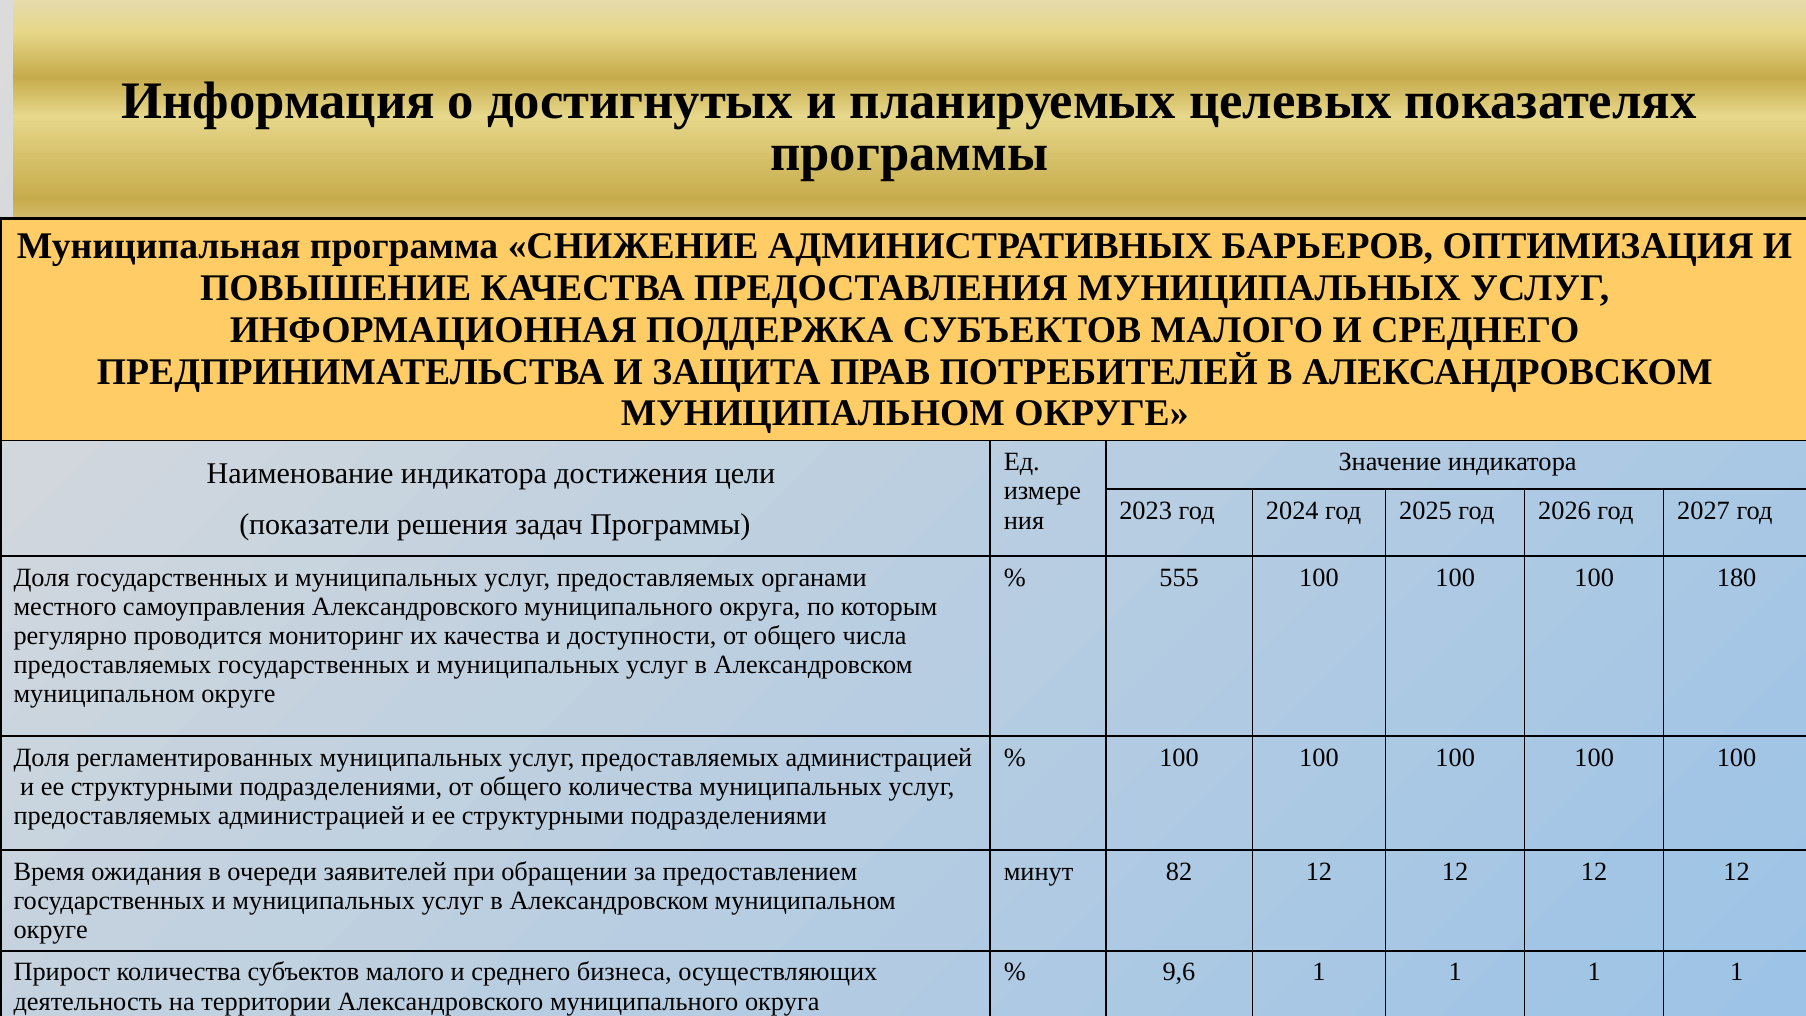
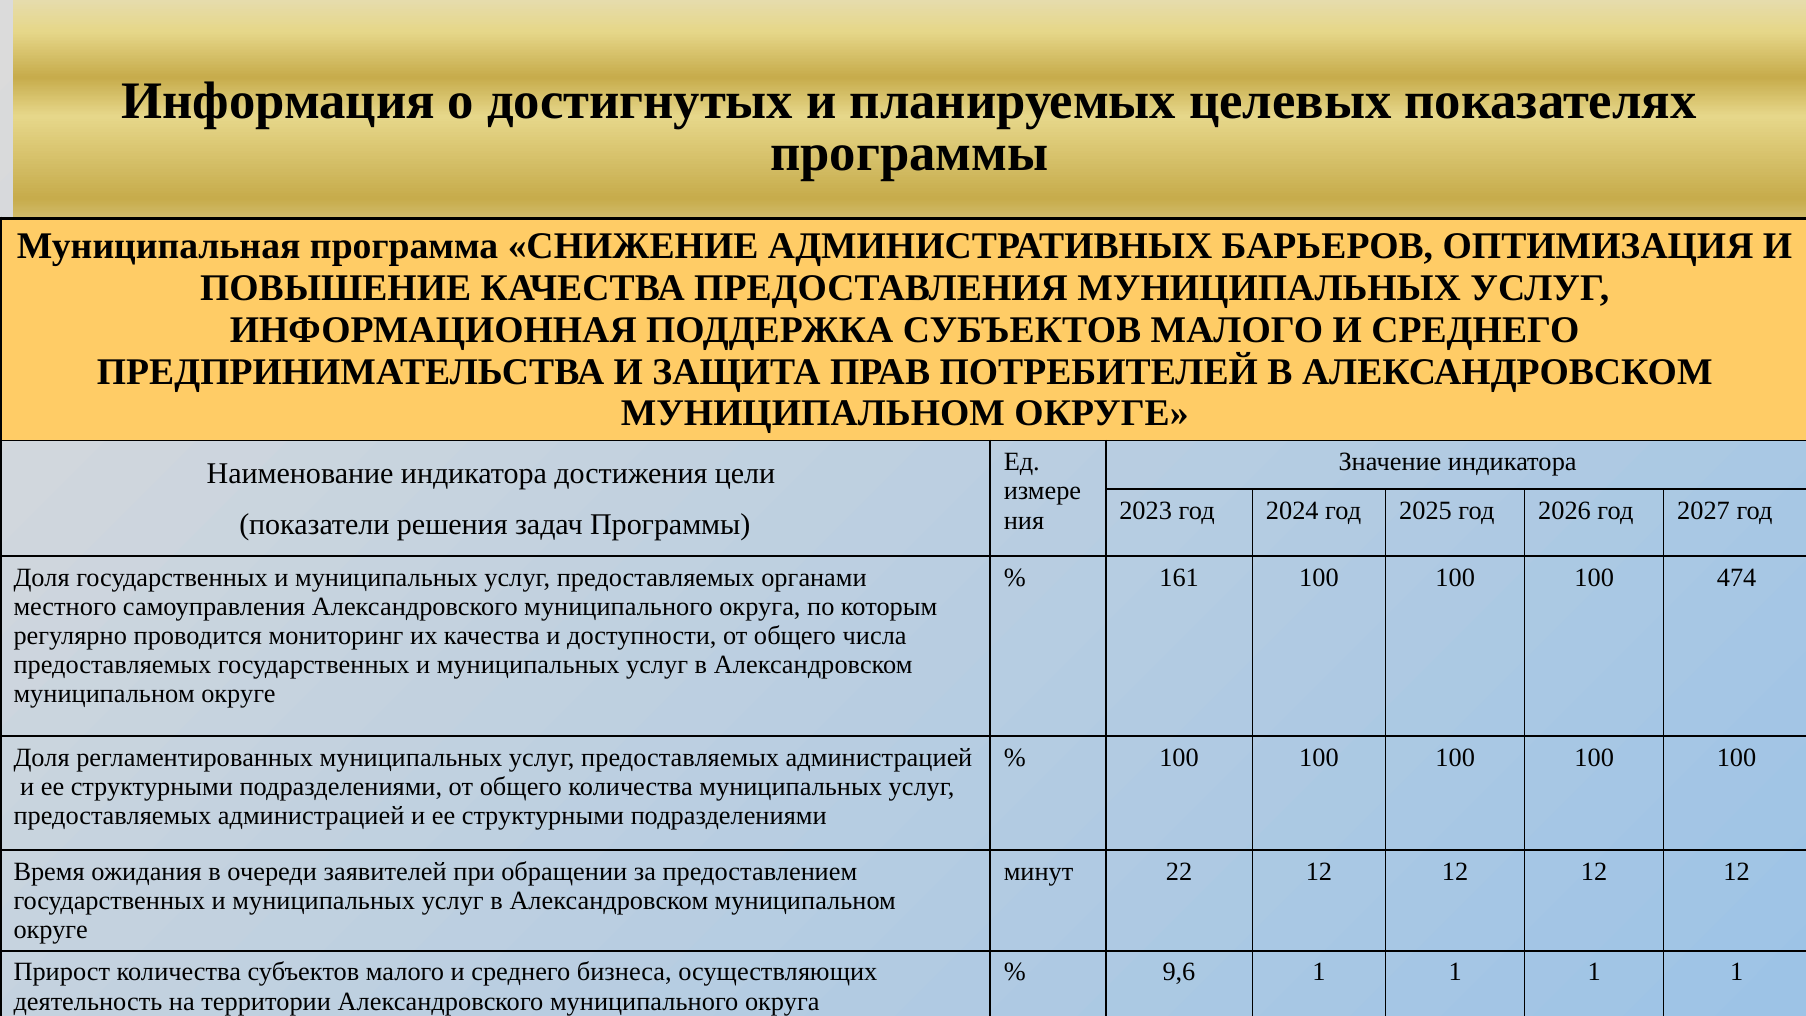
555: 555 -> 161 (1179, 578)
180: 180 -> 474 (1737, 578)
82: 82 -> 22 (1179, 871)
